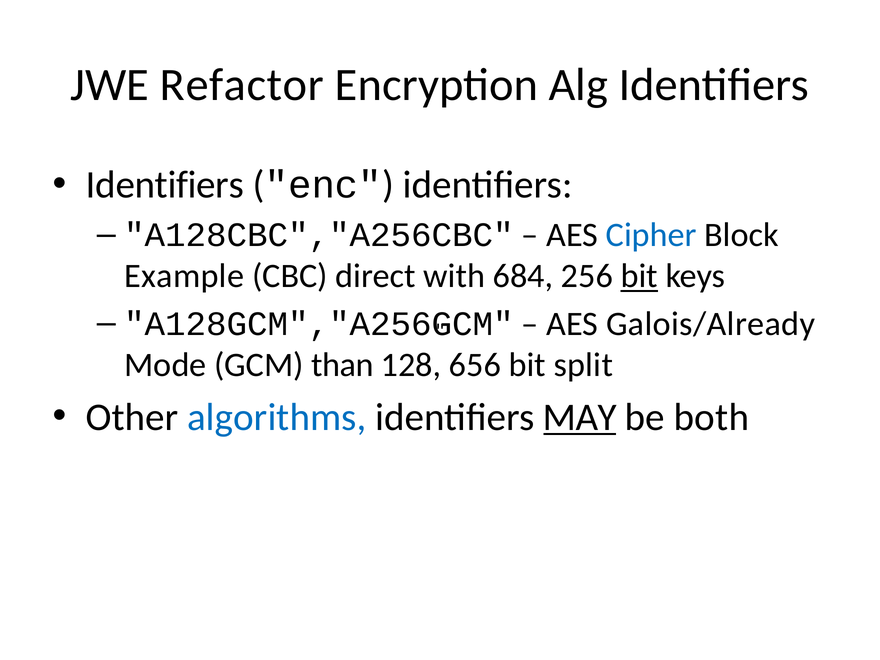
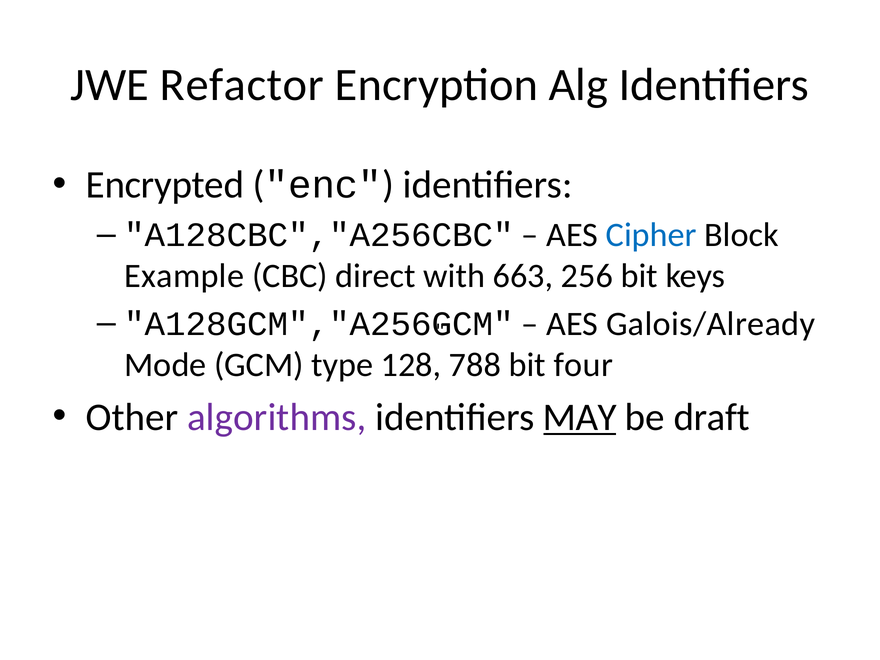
Identifiers: Identifiers -> Encrypted (165, 185)
684: 684 -> 663 (523, 276)
bit underline: present -> none (639, 276)
than: than -> type (342, 365)
656: 656 -> 788 (475, 365)
split: split -> four (583, 365)
algorithms colour: blue -> purple (277, 417)
both: both -> draft (712, 417)
